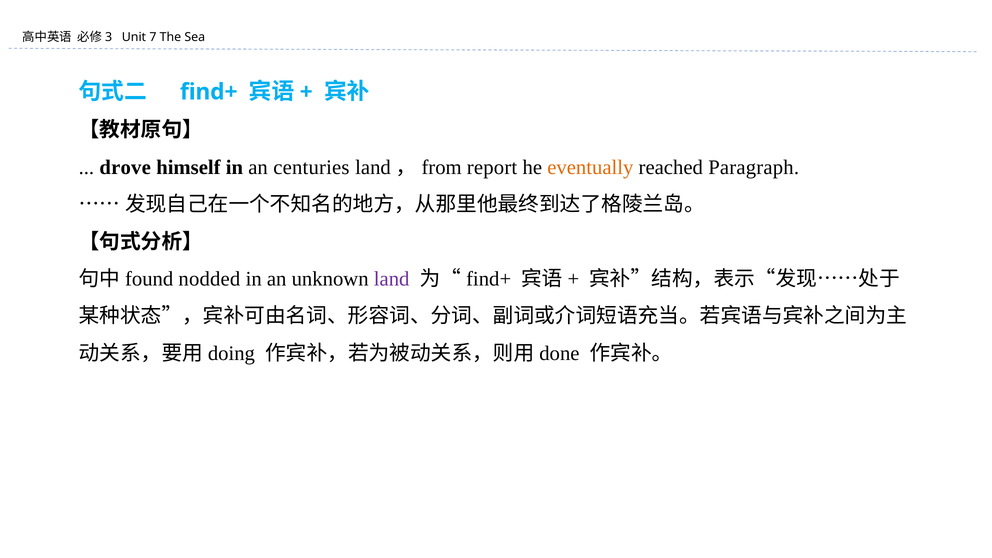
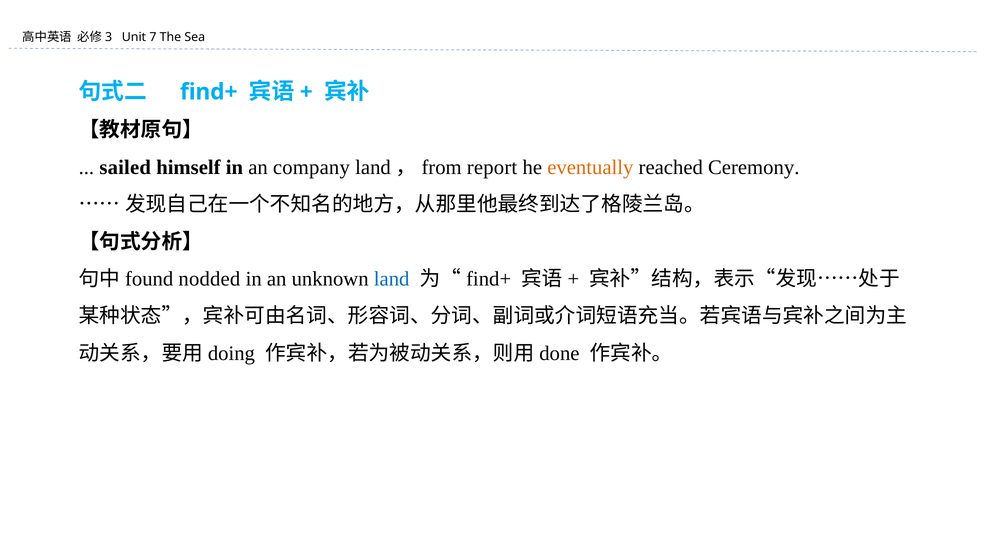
drove: drove -> sailed (125, 167)
centuries: centuries -> company (311, 167)
Paragraph: Paragraph -> Ceremony (754, 167)
land colour: purple -> blue (392, 279)
